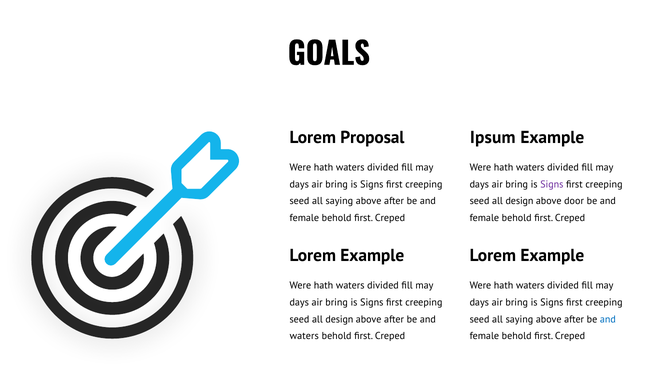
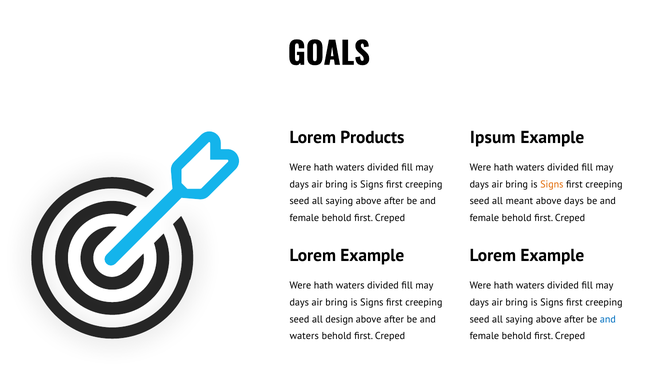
Proposal: Proposal -> Products (372, 138)
Signs colour: purple -> orange (552, 184)
design: design -> meant (519, 201)
above door: door -> days (574, 201)
